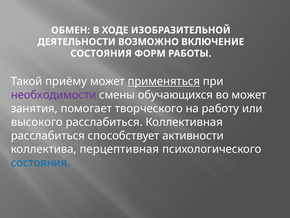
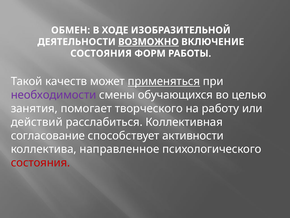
ВОЗМОЖНО underline: none -> present (148, 42)
приёму: приёму -> качеств (66, 81)
во может: может -> целью (249, 95)
высокого: высокого -> действий (37, 122)
расслабиться: расслабиться -> согласование (48, 135)
перцептивная: перцептивная -> направленное (119, 149)
состояния colour: blue -> red (41, 162)
